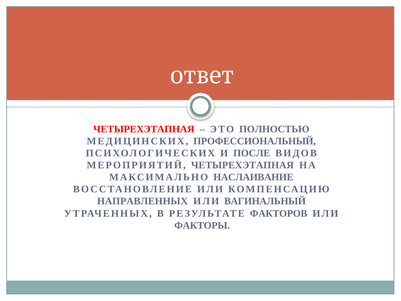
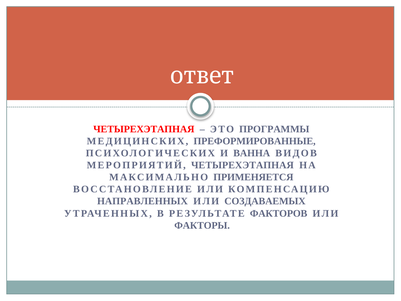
ПОЛНОСТЬЮ: ПОЛНОСТЬЮ -> ПРОГРАММЫ (274, 129)
ПРОФЕССИОНАЛЬНЫЙ: ПРОФЕССИОНАЛЬНЫЙ -> ПРЕФОРМИРОВАННЫЕ (255, 141)
ПОСЛЕ: ПОСЛЕ -> ВАННА (252, 153)
НАСЛАИВАНИЕ: НАСЛАИВАНИЕ -> ПРИМЕНЯЕТСЯ (253, 177)
ВАГИНАЛЬНЫЙ: ВАГИНАЛЬНЫЙ -> СОЗДАВАЕМЫХ (265, 201)
